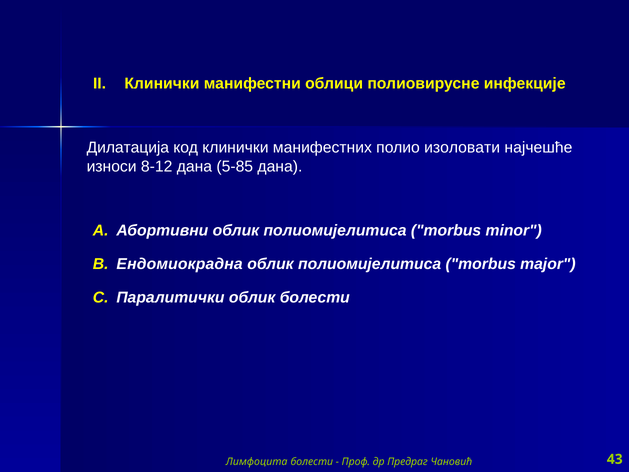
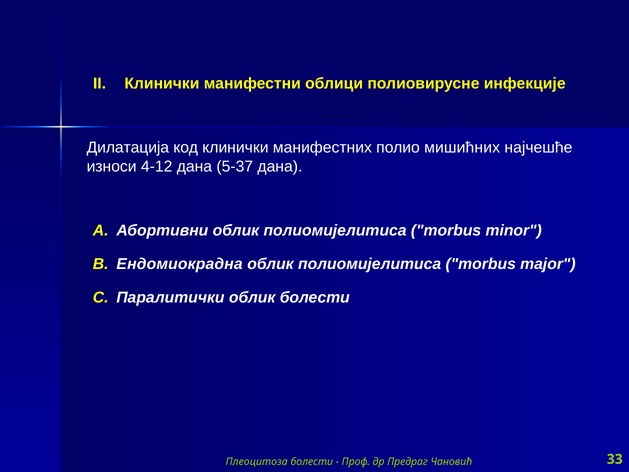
изоловати: изоловати -> мишићних (462, 148)
8-12: 8-12 -> 4-12 (157, 166)
5-85: 5-85 -> 5-37 (235, 166)
Лимфоцита: Лимфоцита -> Плеоцитоза (257, 461)
43: 43 -> 33 (615, 459)
